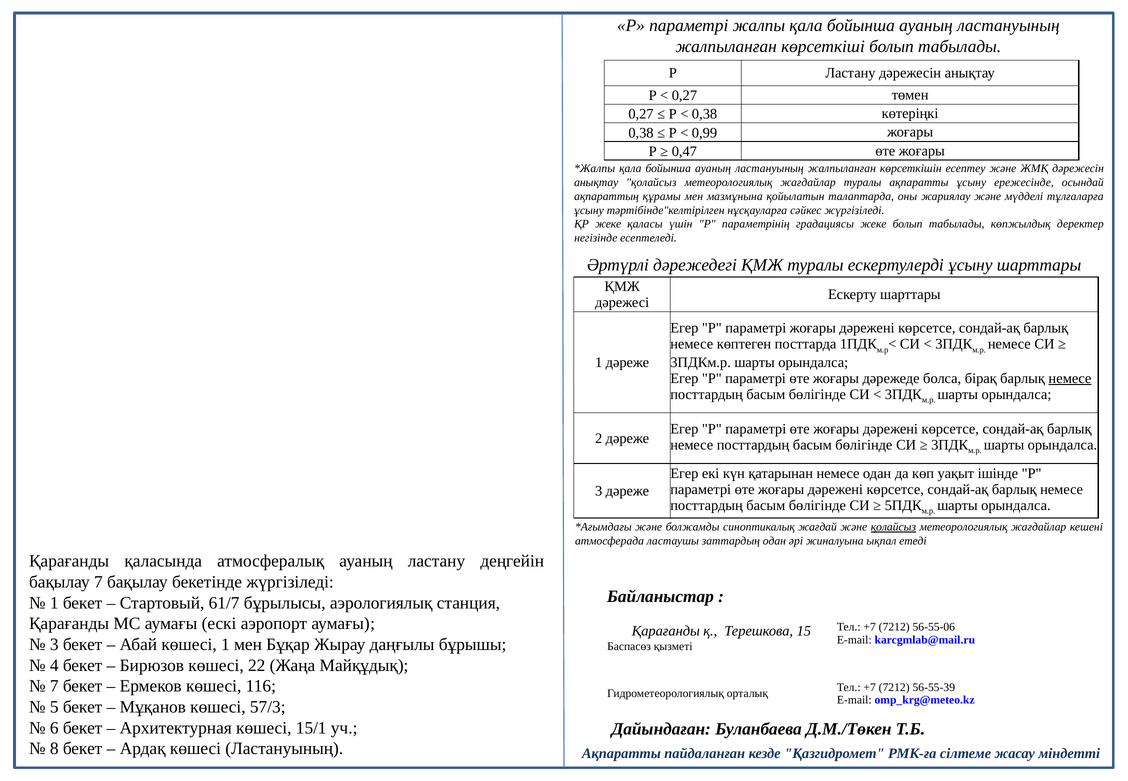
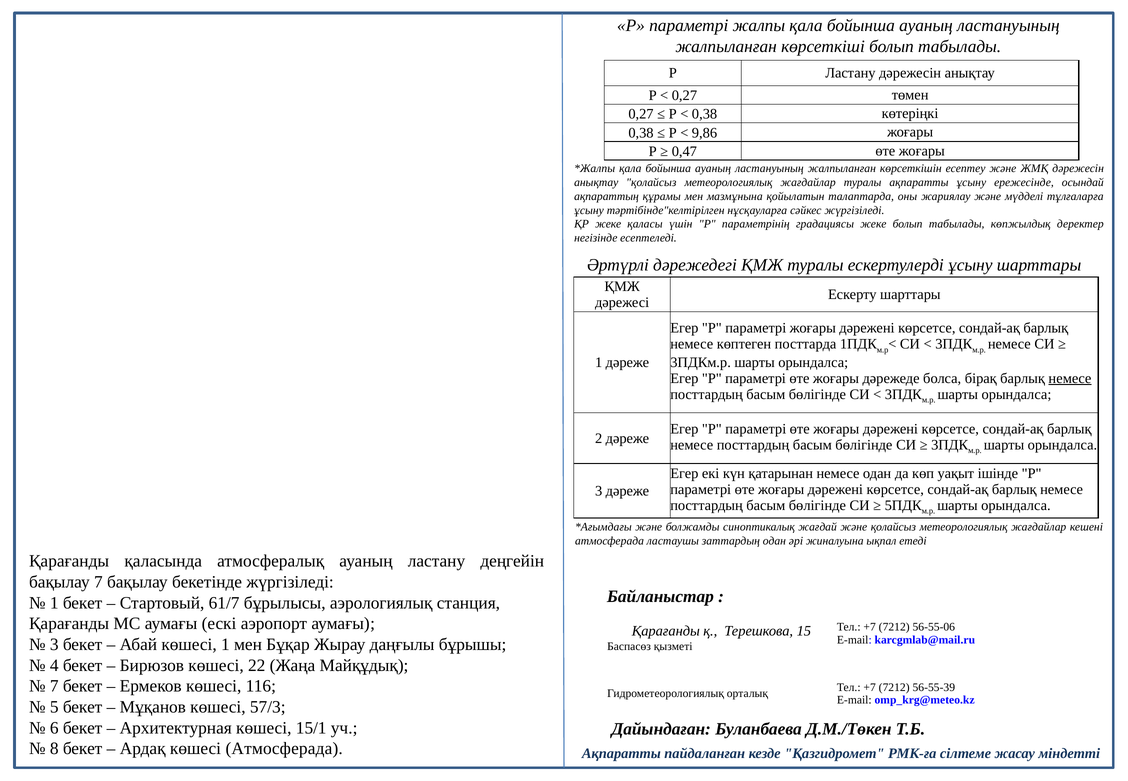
0,99: 0,99 -> 9,86 (705, 133)
қолайсыз underline: present -> none (893, 527)
көшесі Ластануының: Ластануының -> Атмосферада (284, 749)
